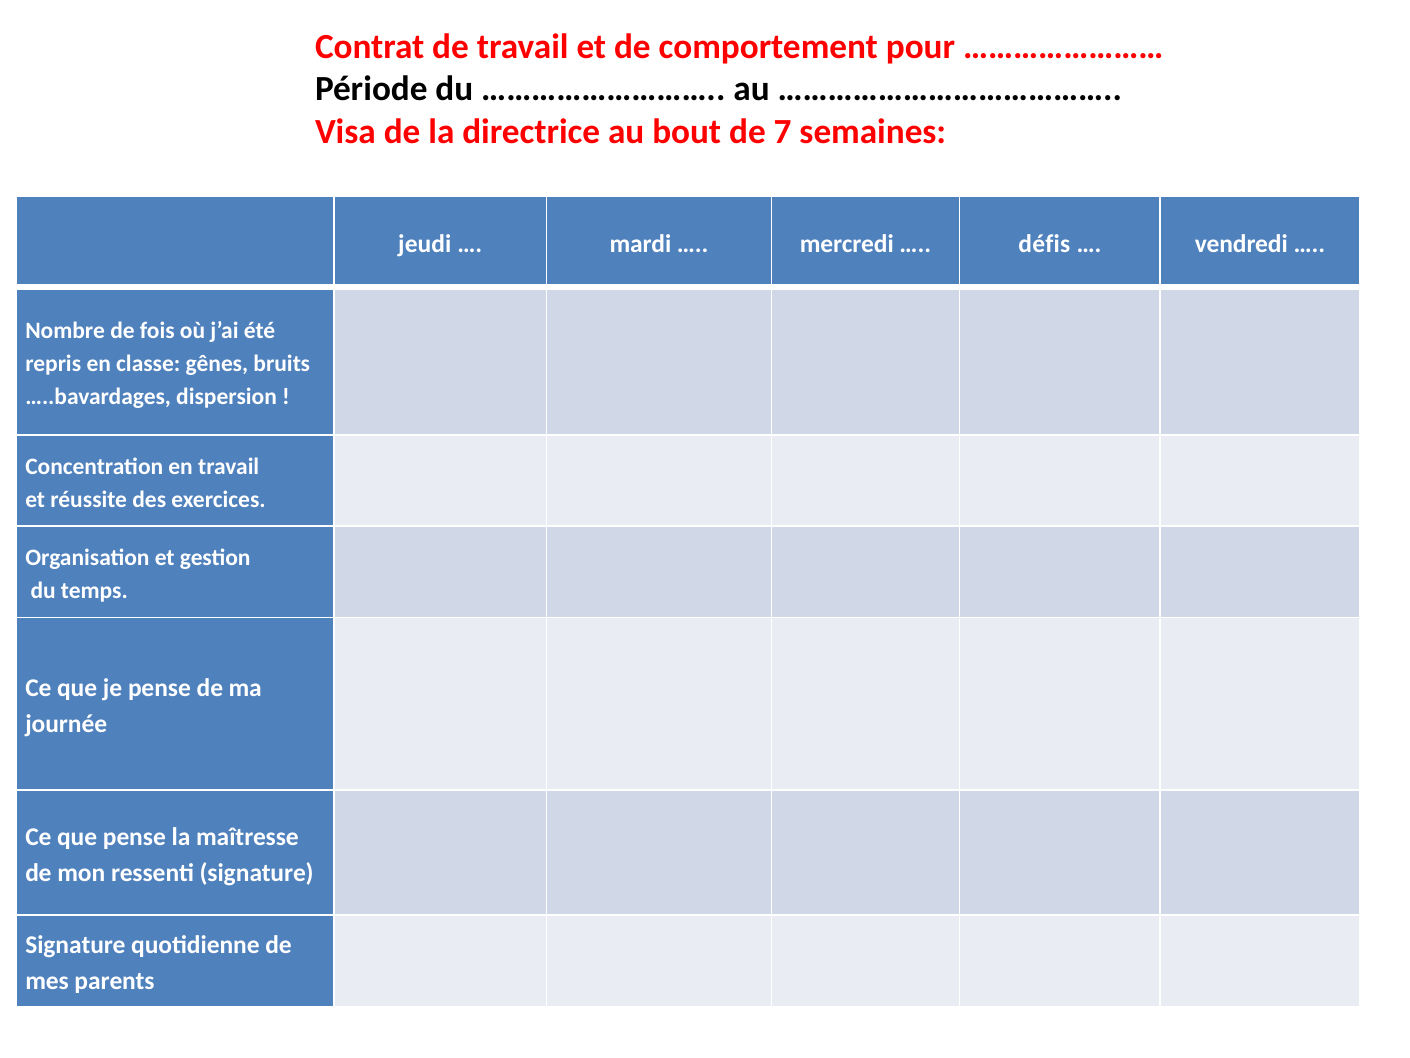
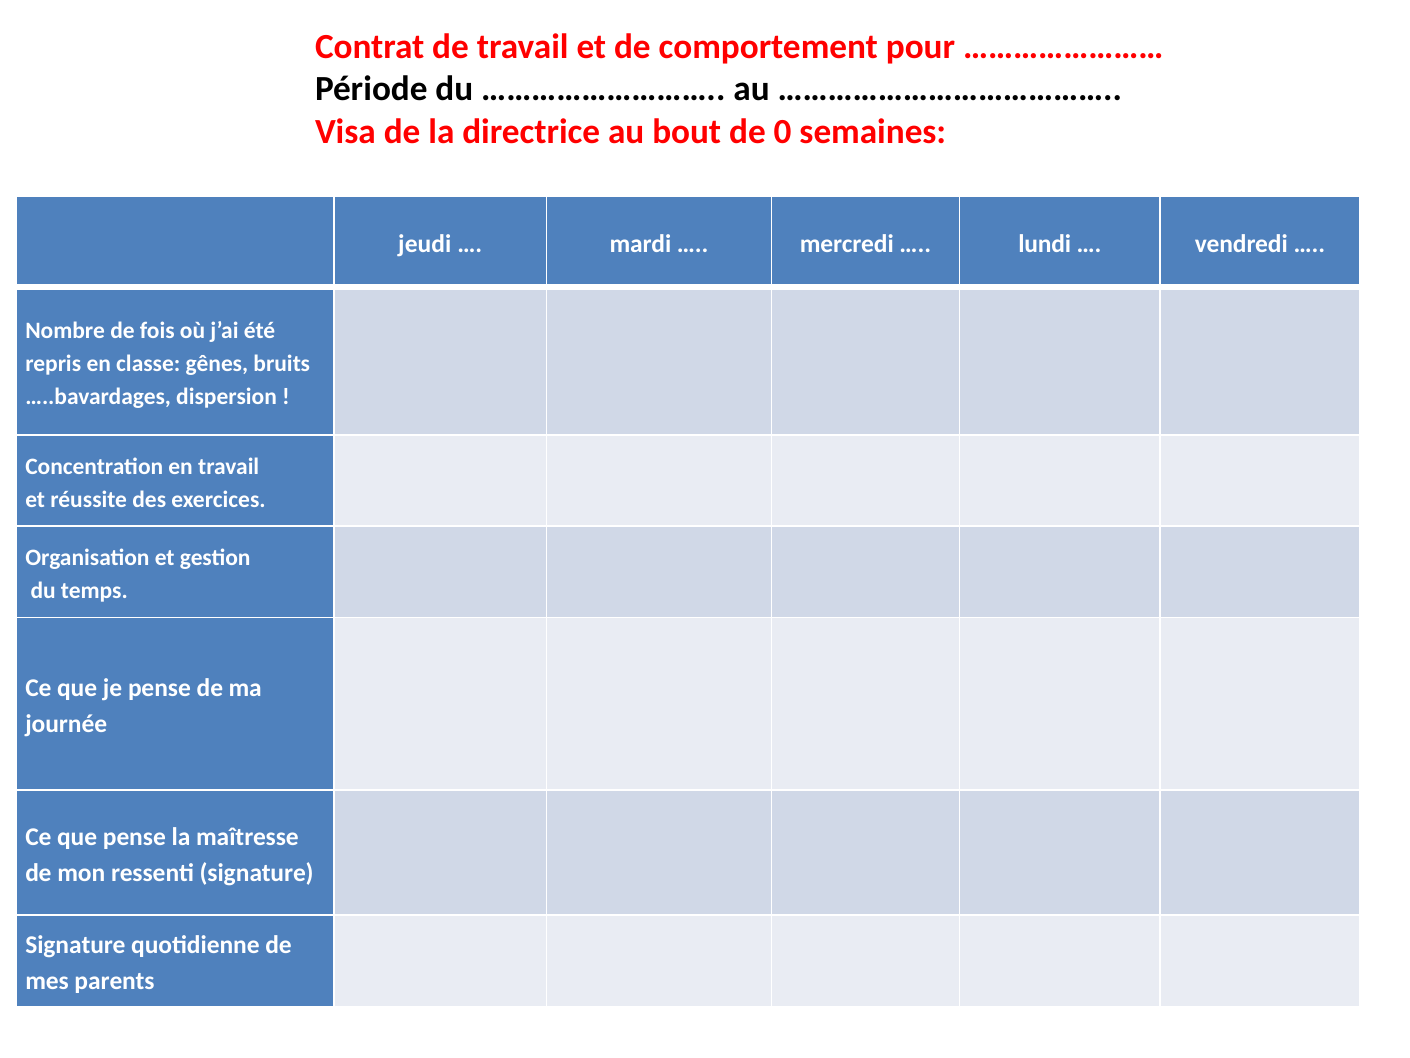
7: 7 -> 0 (783, 132)
défis: défis -> lundi (1045, 244)
